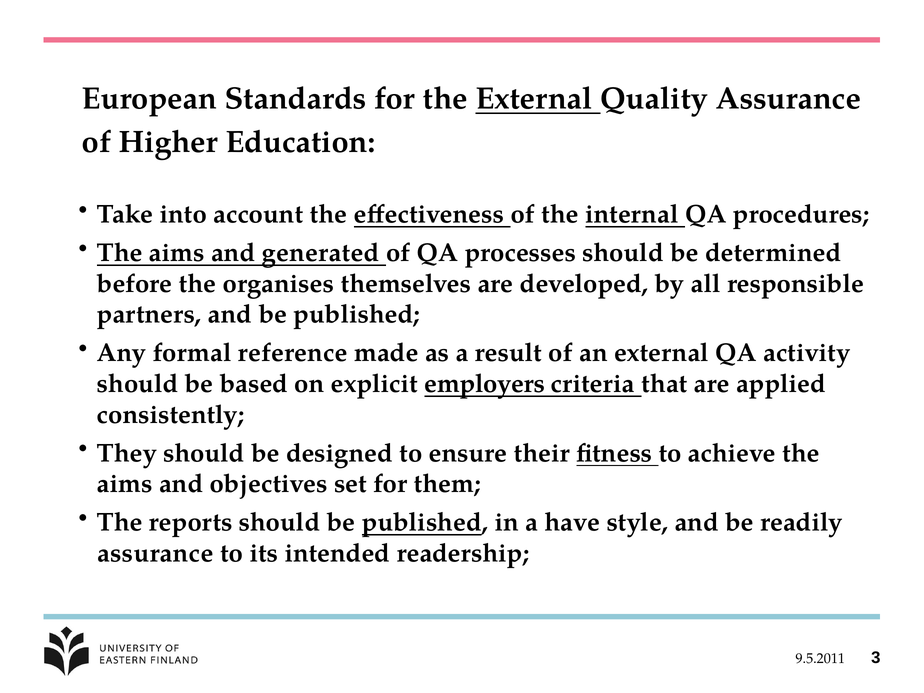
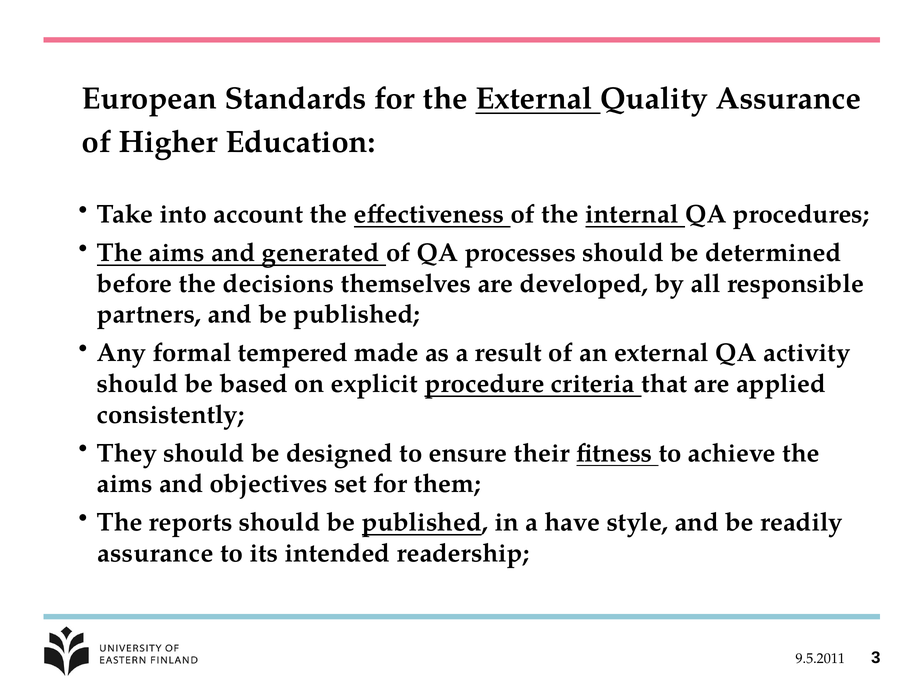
organises: organises -> decisions (278, 284)
reference: reference -> tempered (293, 353)
employers: employers -> procedure (485, 384)
